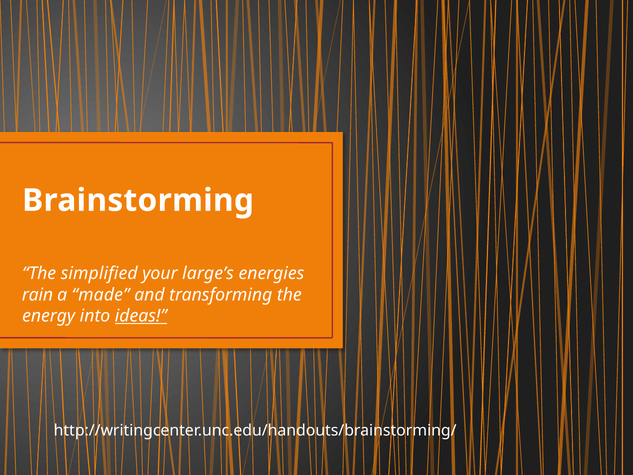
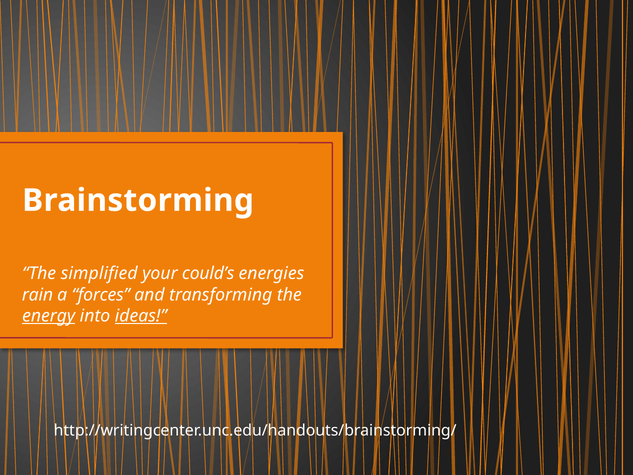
large’s: large’s -> could’s (208, 273)
made: made -> forces (101, 295)
energy underline: none -> present (49, 316)
